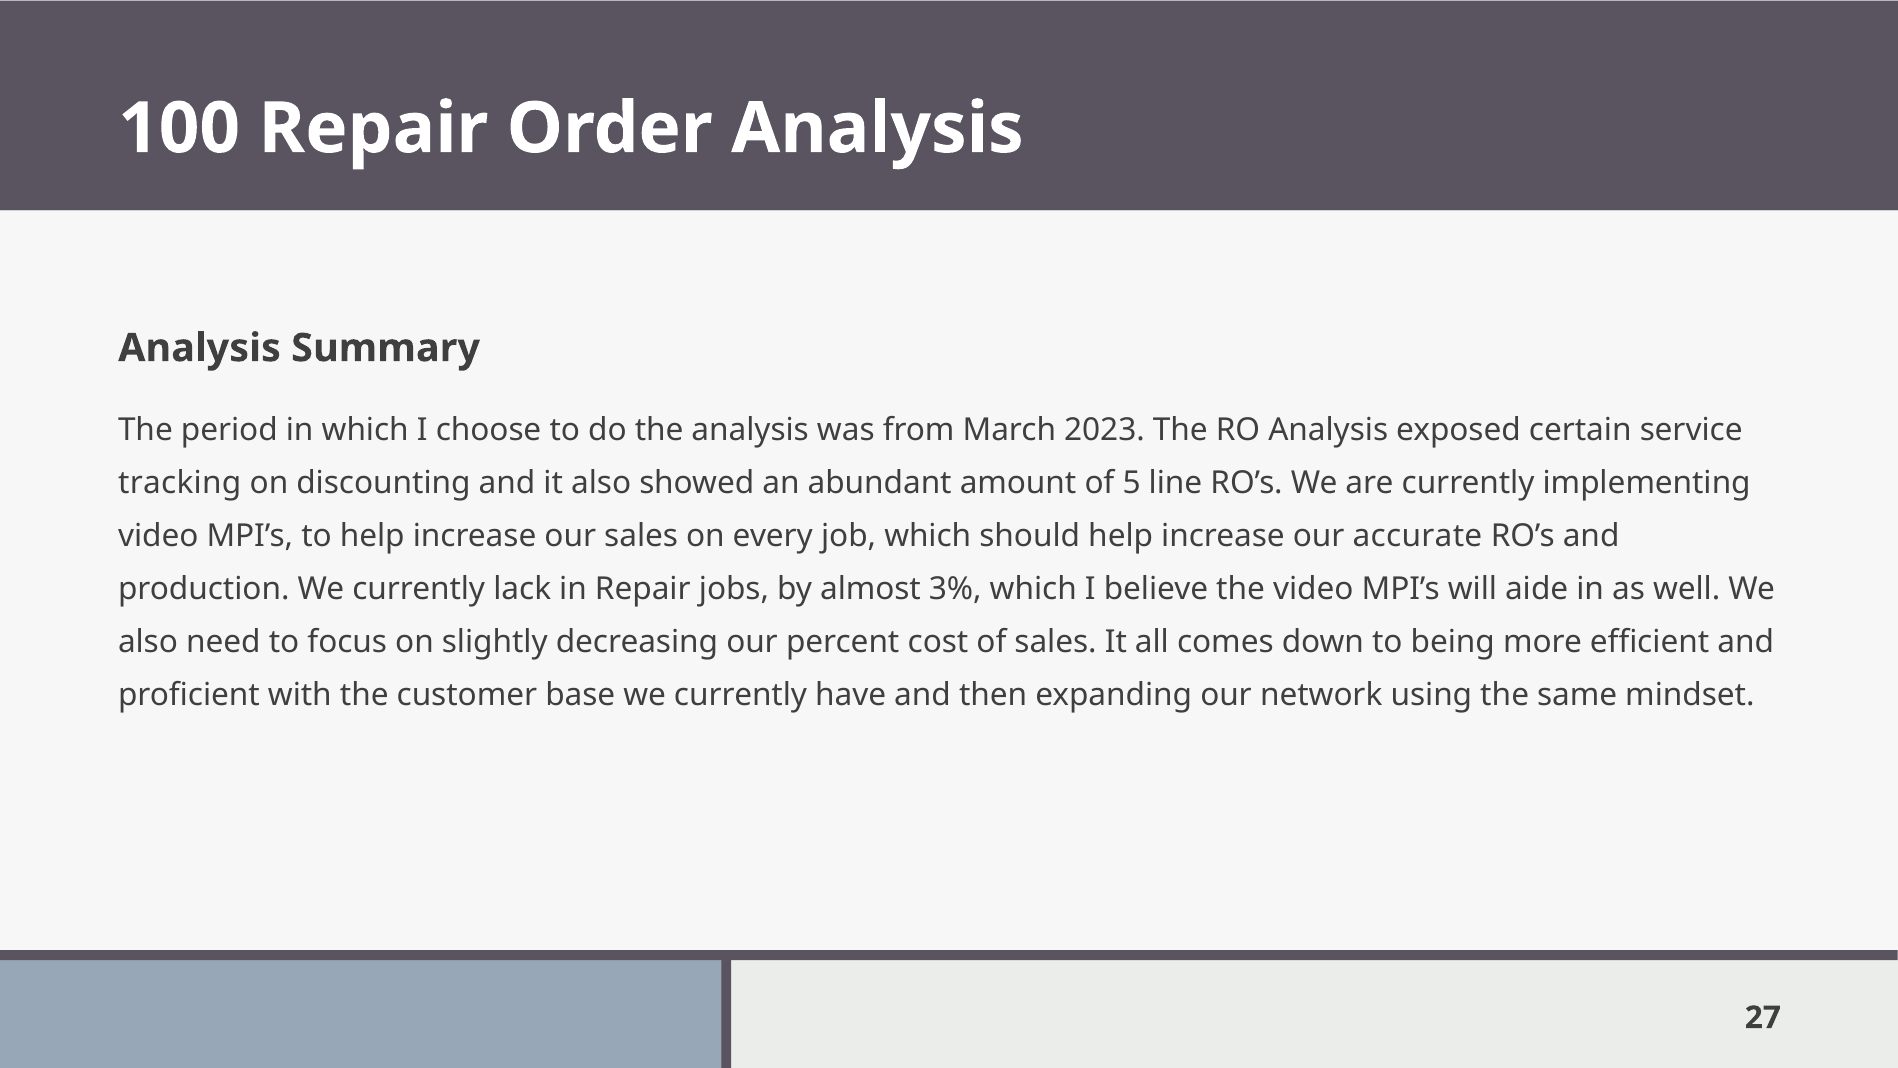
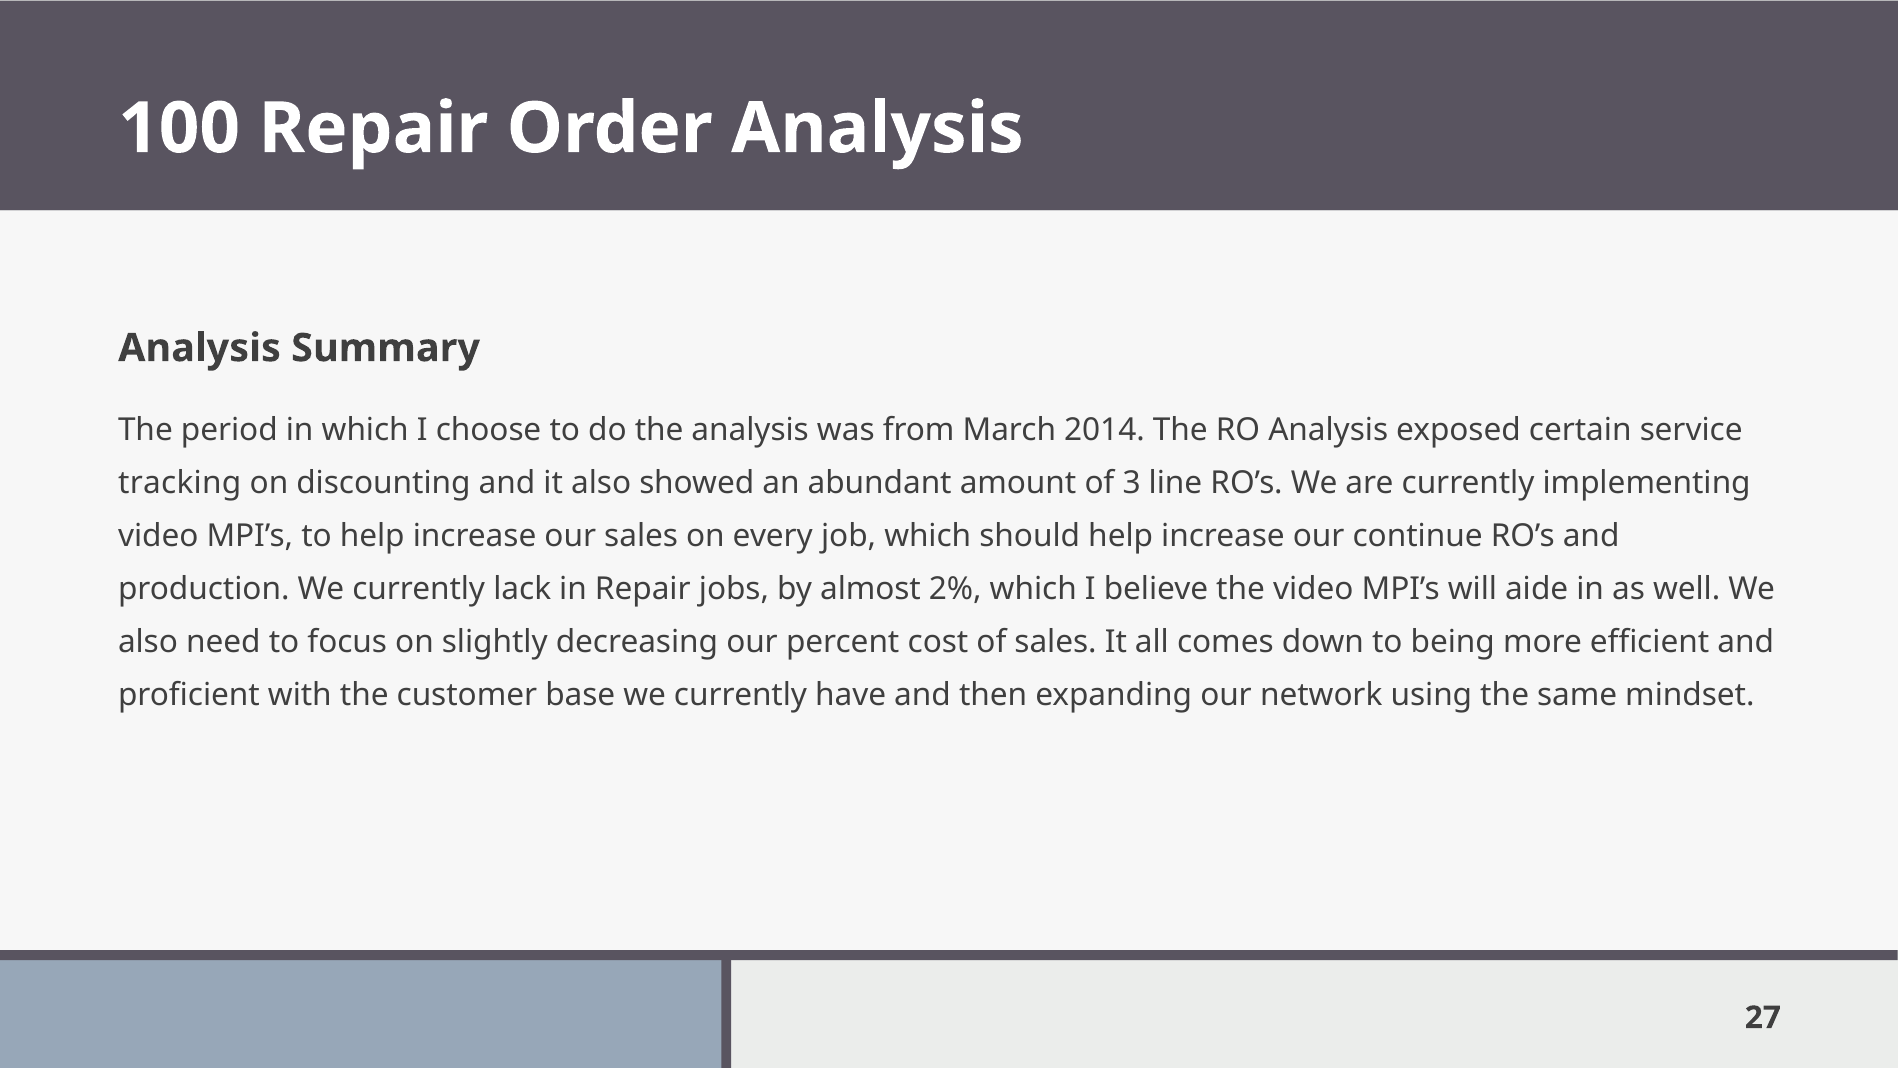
2023: 2023 -> 2014 (1104, 430)
5: 5 -> 3 (1132, 483)
accurate: accurate -> continue (1418, 536)
3%: 3% -> 2% (955, 589)
